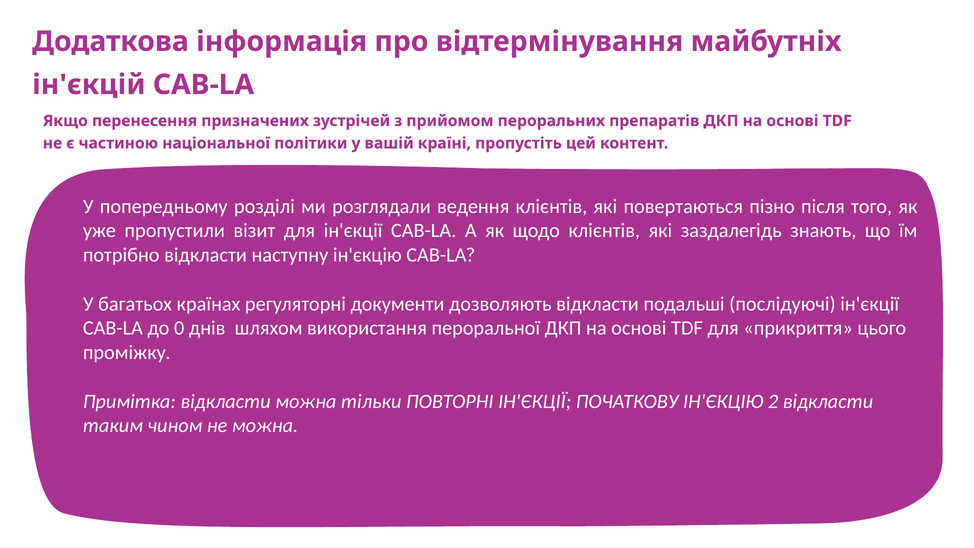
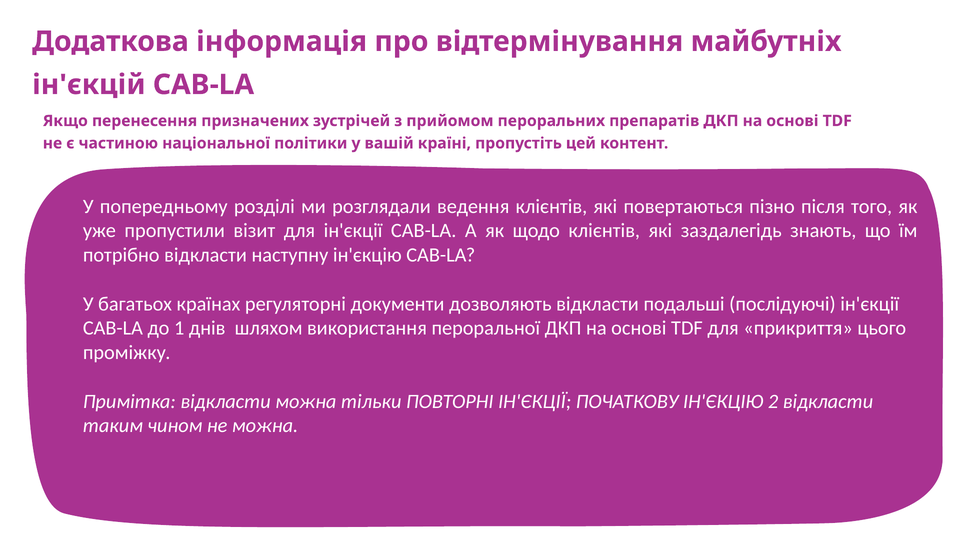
0: 0 -> 1 (179, 328)
